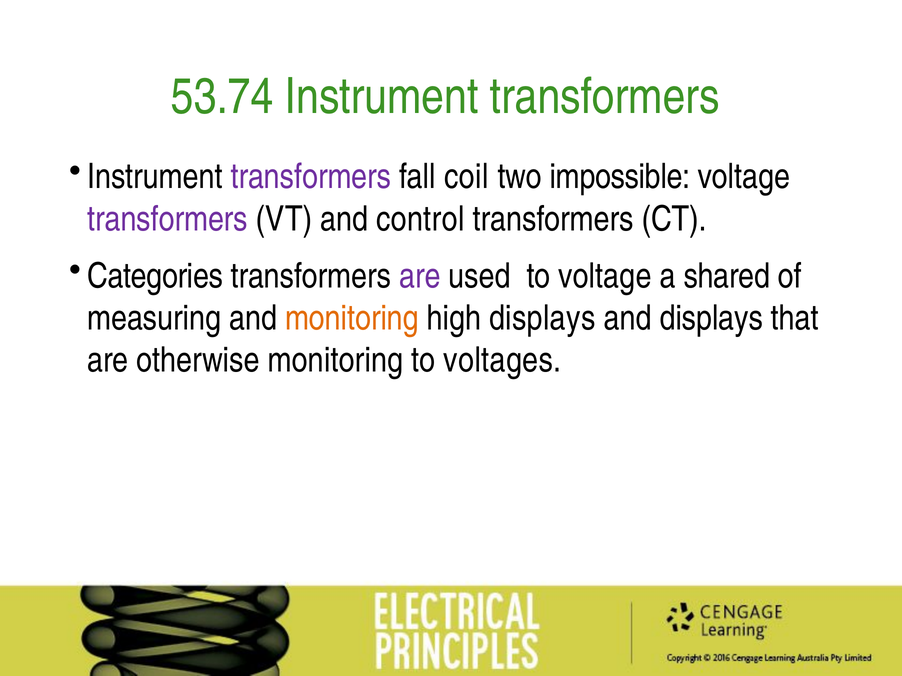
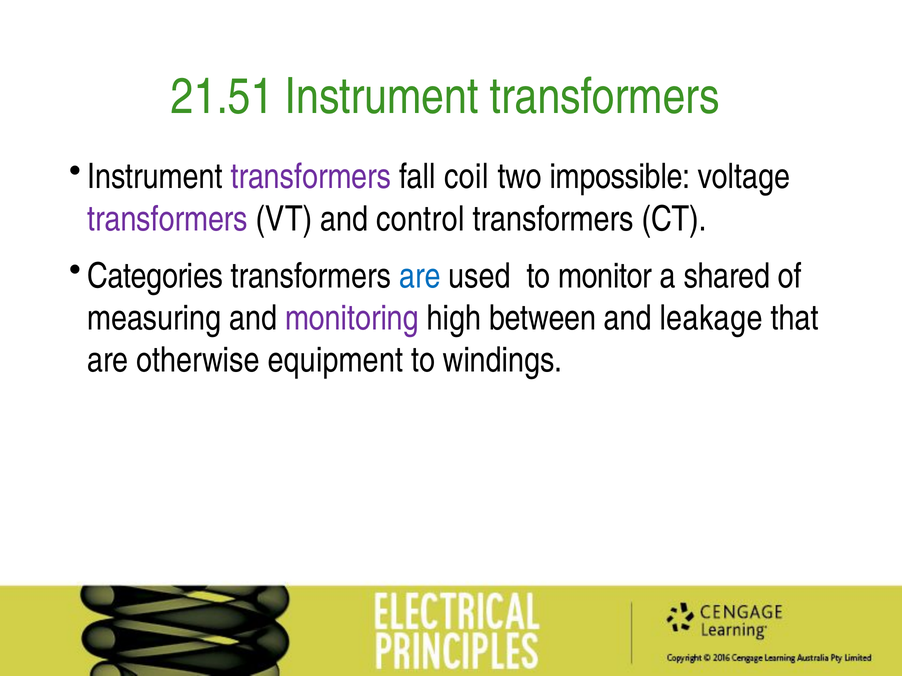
53.74: 53.74 -> 21.51 (222, 97)
are colour: purple -> blue (420, 276)
to voltage: voltage -> monitor (605, 276)
monitoring colour: orange -> purple (352, 318)
high displays: displays -> between (543, 318)
and displays: displays -> leakage (711, 318)
otherwise monitoring: monitoring -> equipment (335, 361)
voltages: voltages -> windings (503, 361)
